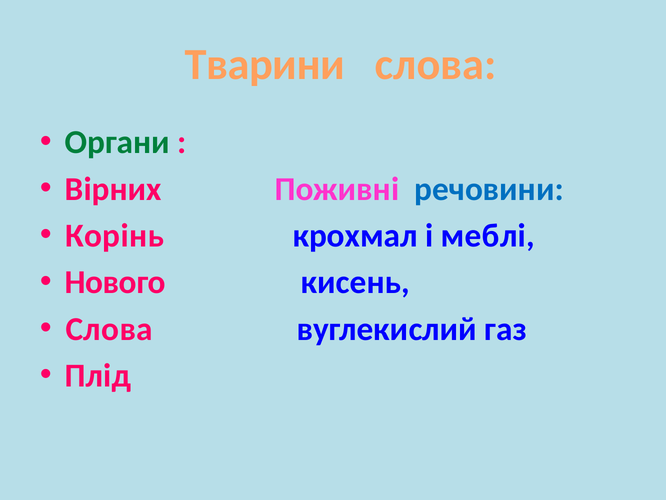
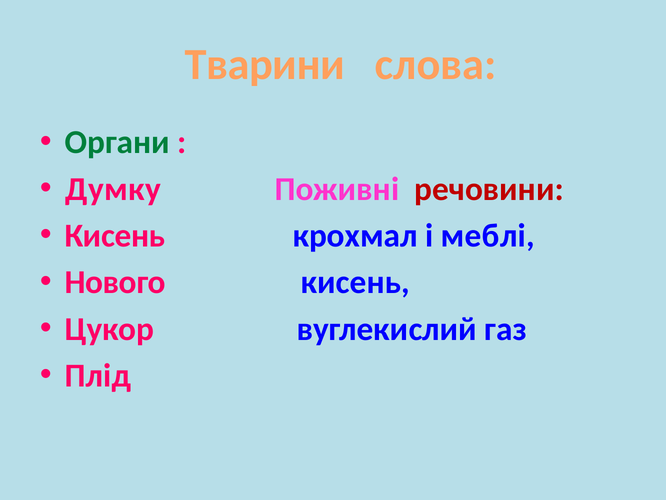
Вірних: Вірних -> Думку (113, 189)
речовини colour: blue -> red (489, 189)
Корінь: Корінь -> Кисень (115, 235)
Слова: Слова -> Цукор (109, 329)
